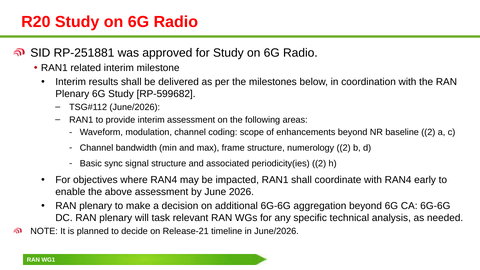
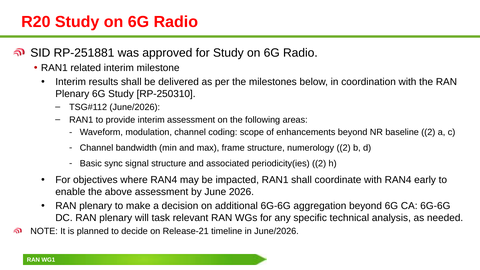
RP-599682: RP-599682 -> RP-250310 (166, 94)
